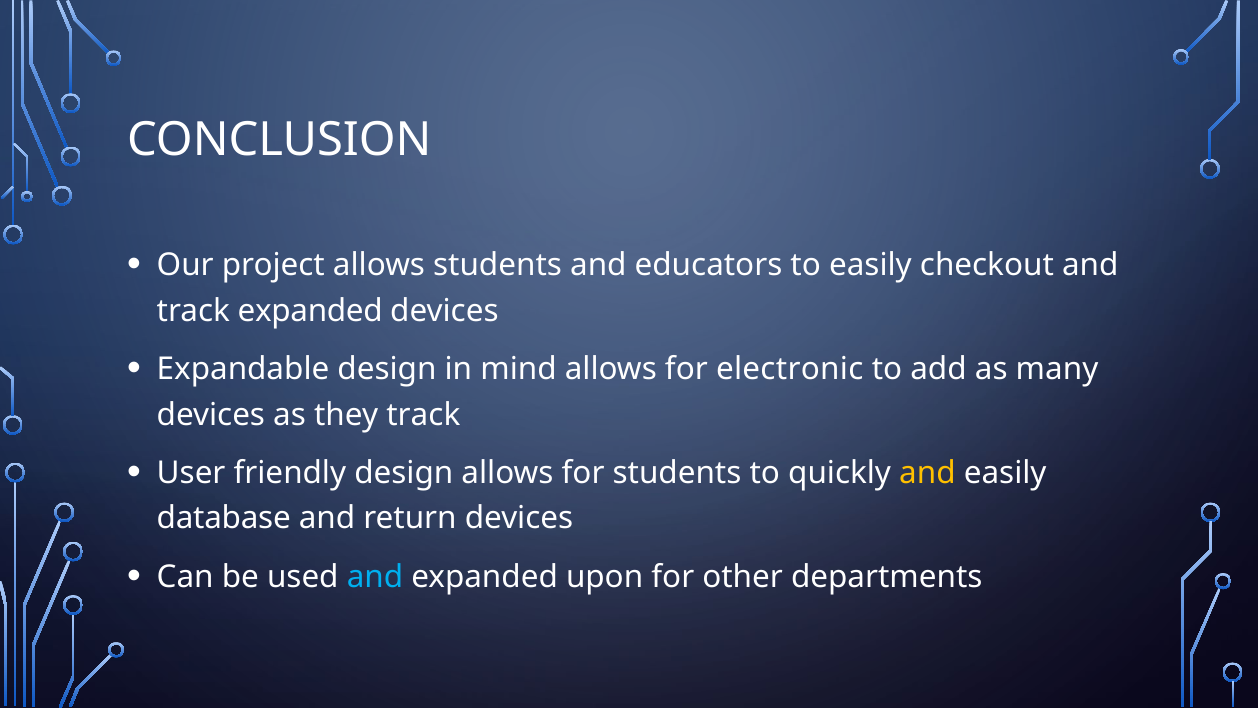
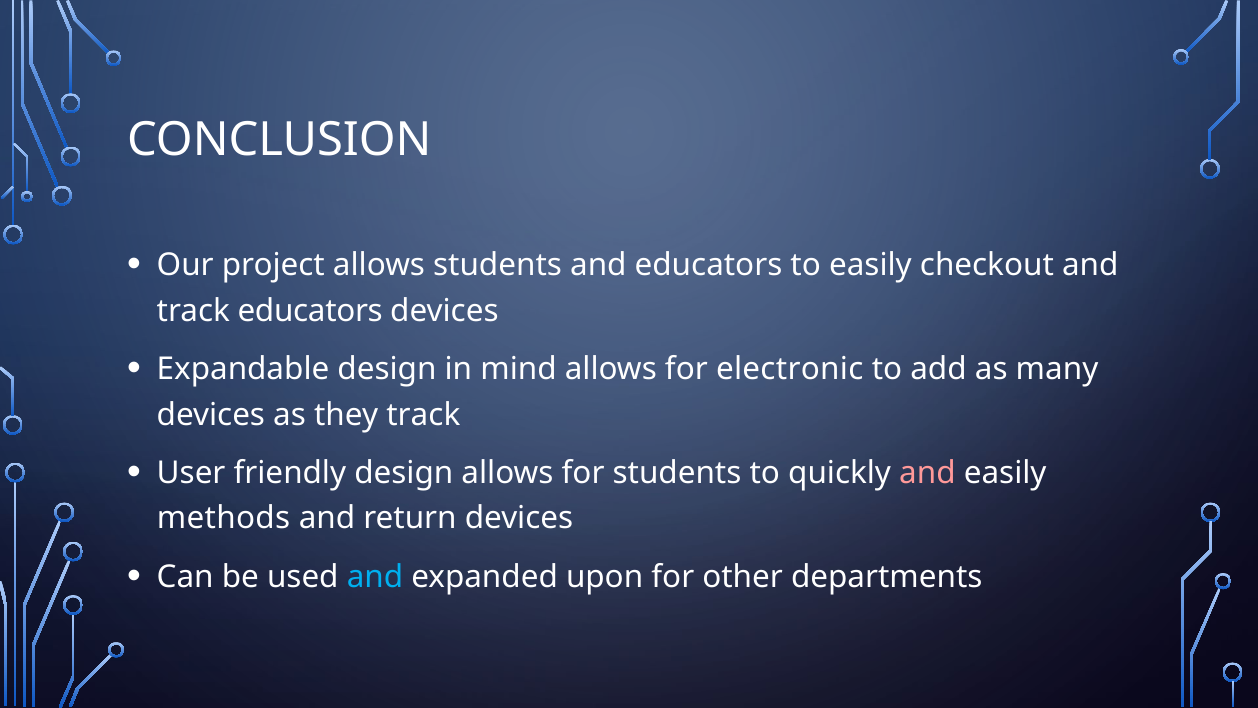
track expanded: expanded -> educators (310, 311)
and colour: yellow -> pink (927, 473)
database: database -> methods (223, 518)
